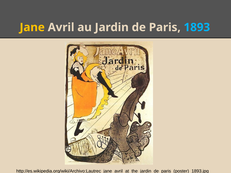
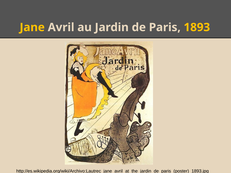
1893 colour: light blue -> yellow (197, 27)
